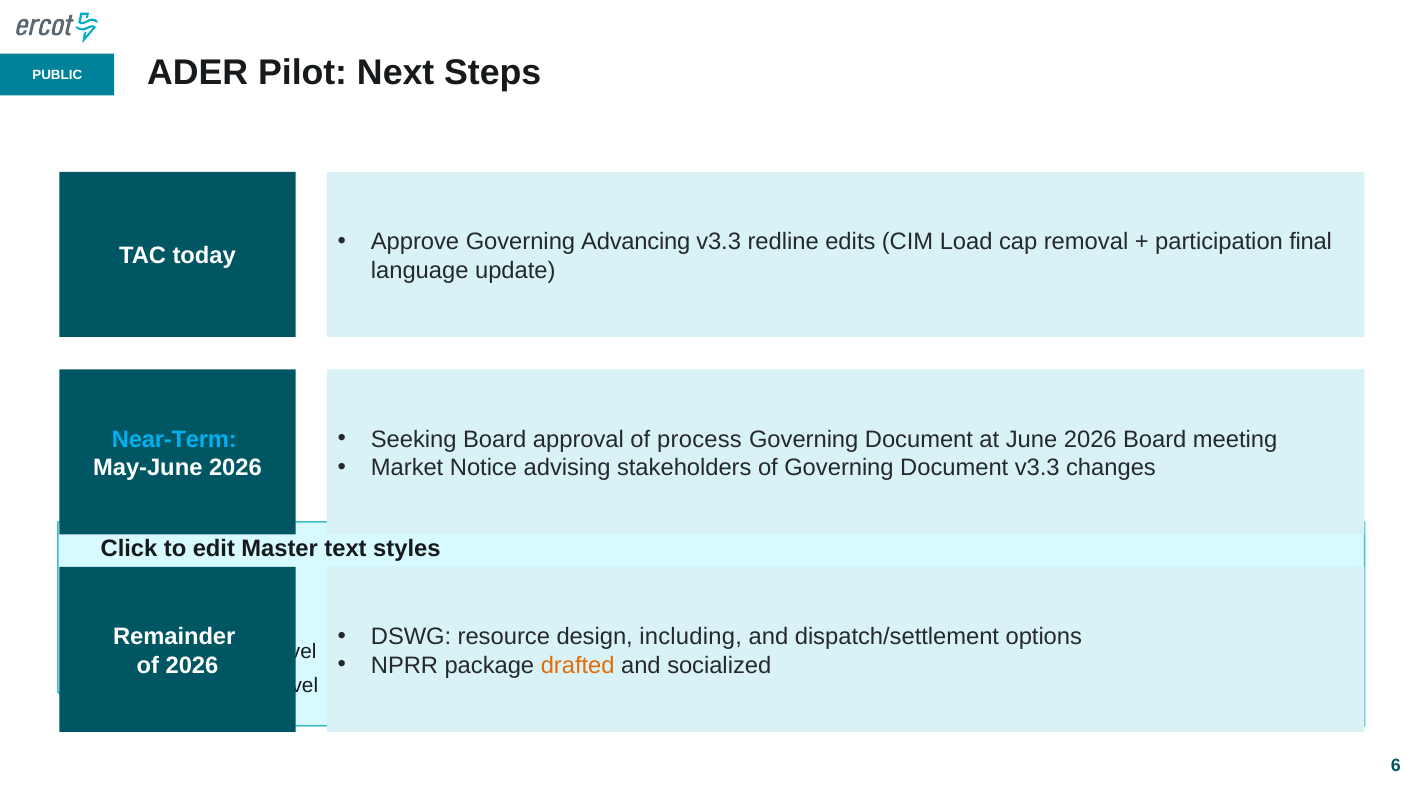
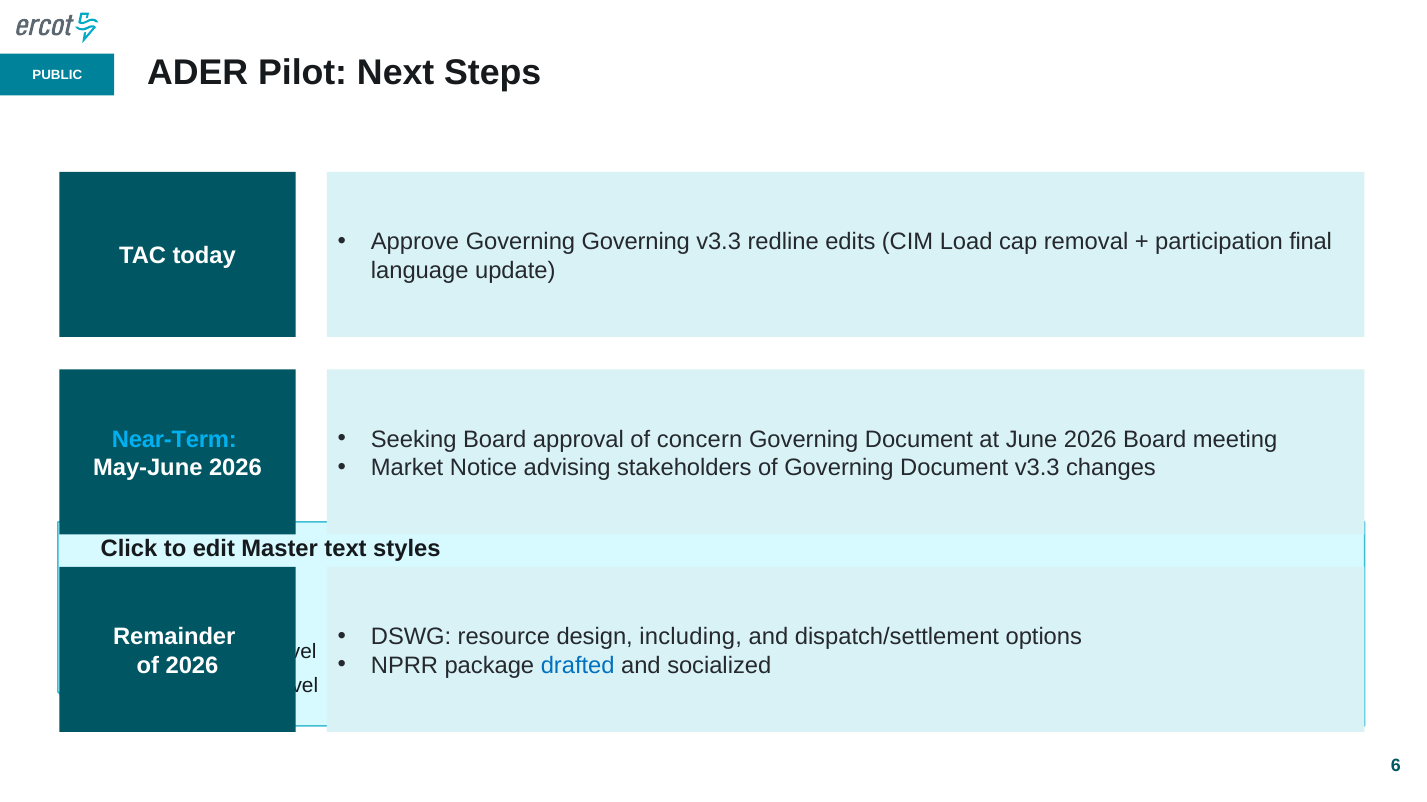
Governing Advancing: Advancing -> Governing (636, 242)
process: process -> concern (700, 440)
drafted colour: orange -> blue (578, 666)
